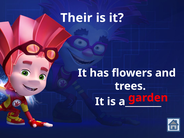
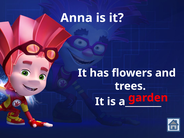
Their: Their -> Anna (76, 18)
